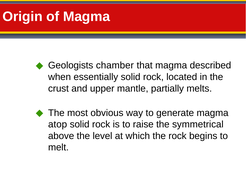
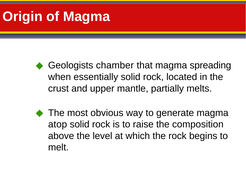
described: described -> spreading (210, 65)
symmetrical: symmetrical -> composition (198, 124)
